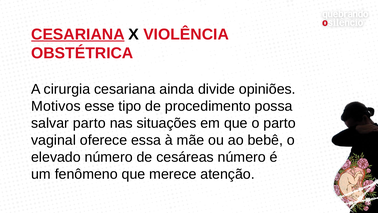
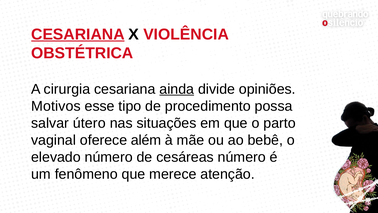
ainda underline: none -> present (177, 89)
salvar parto: parto -> útero (89, 123)
essa: essa -> além (146, 140)
